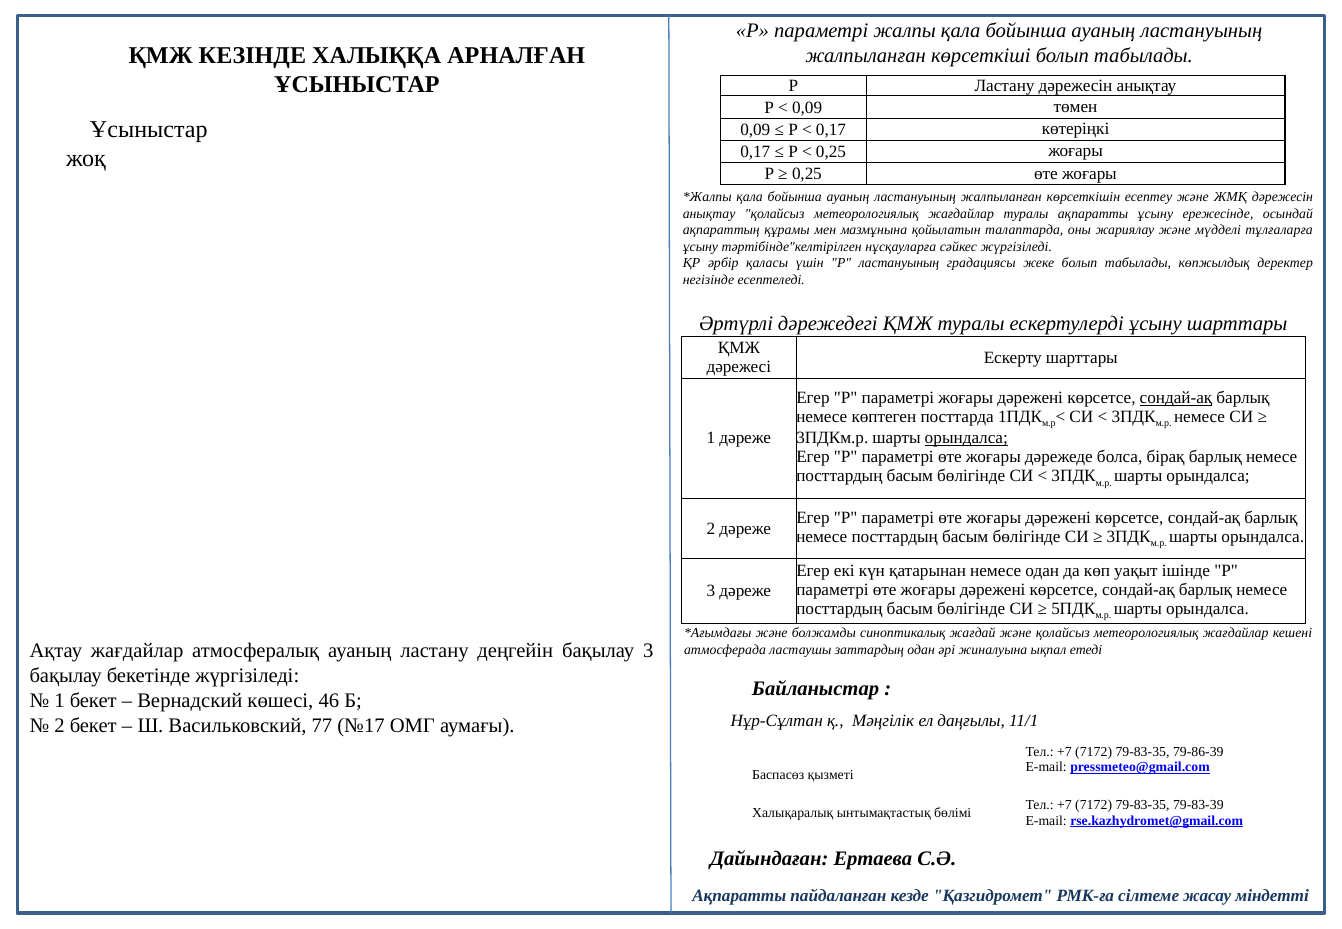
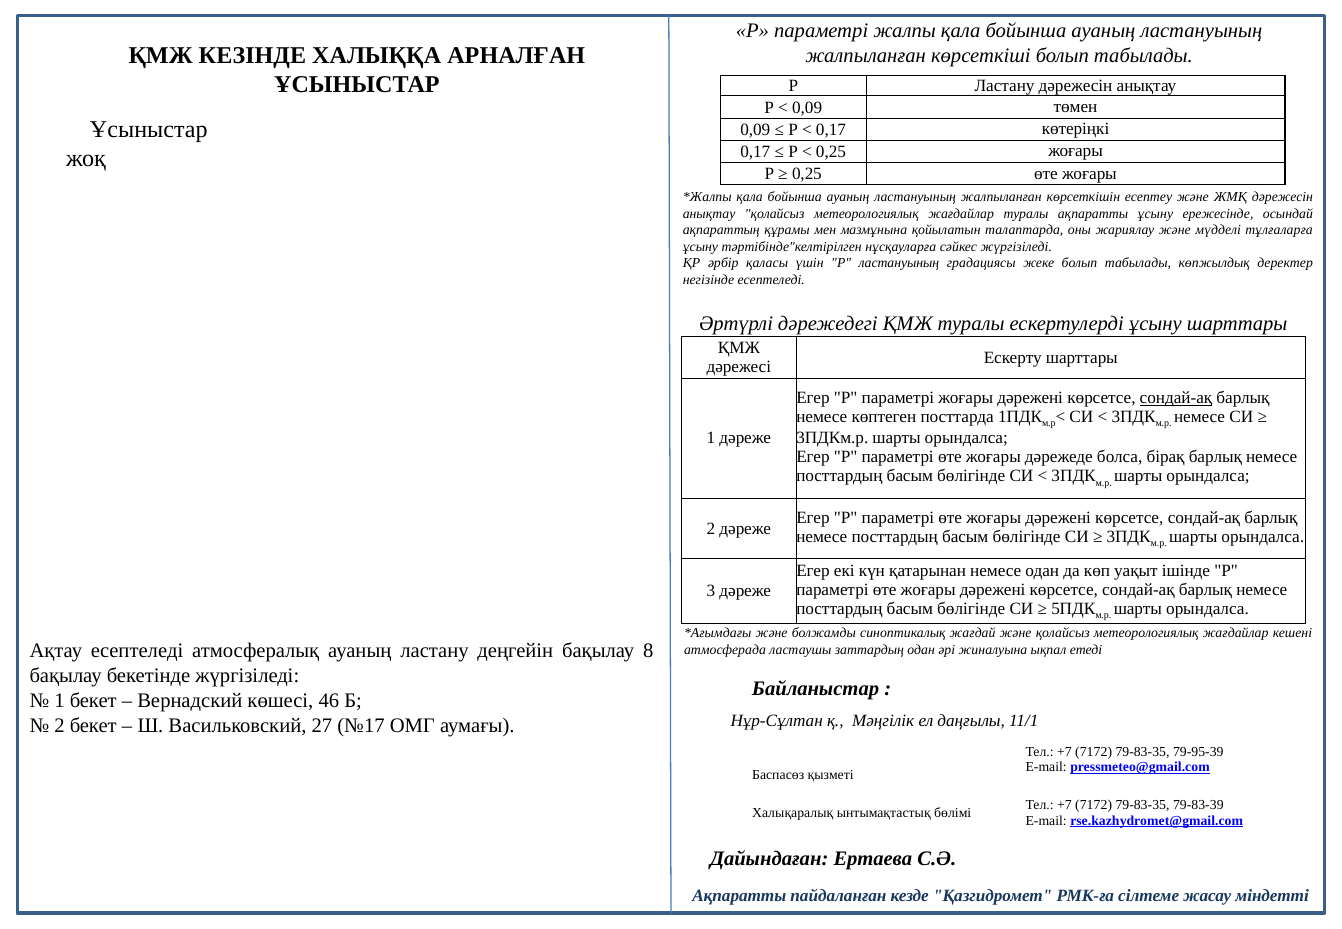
орындалса underline: present -> none (966, 438)
Ақтау жағдайлар: жағдайлар -> есептеледі (137, 651)
бақылау 3: 3 -> 8 (648, 651)
77: 77 -> 27 (322, 725)
79-86-39: 79-86-39 -> 79-95-39 (1198, 752)
